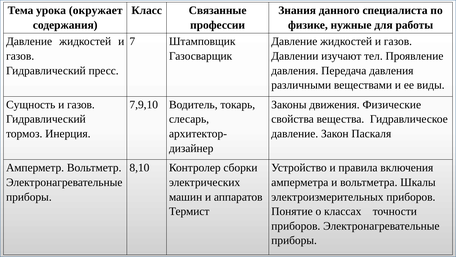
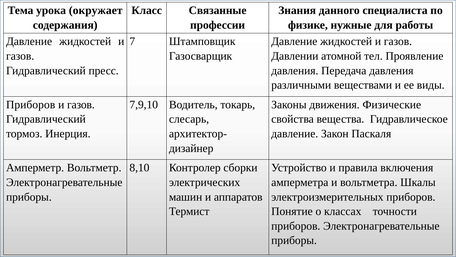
изучают: изучают -> атомной (341, 56)
Сущность: Сущность -> Приборов (31, 105)
